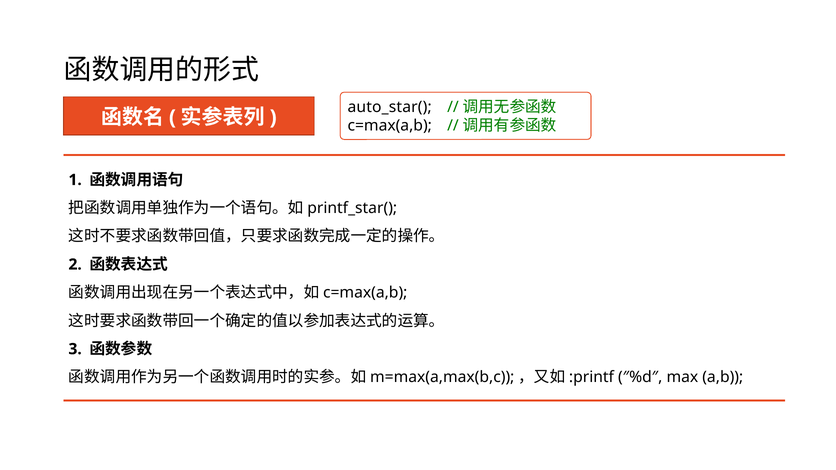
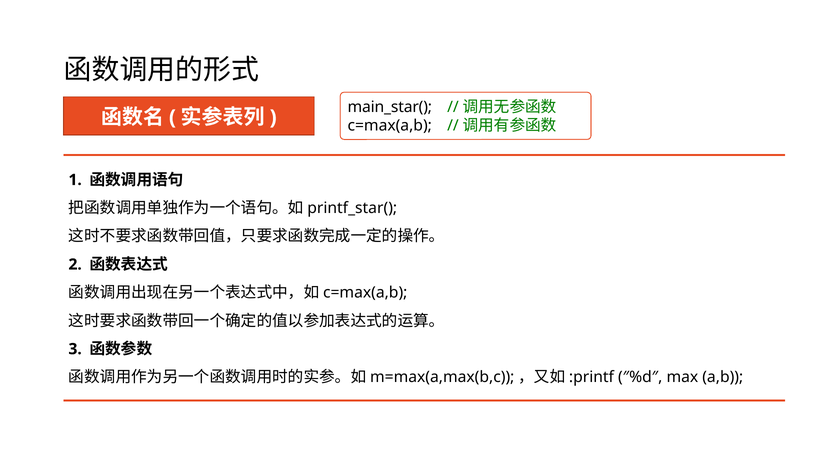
auto_star(: auto_star( -> main_star( (390, 107)
